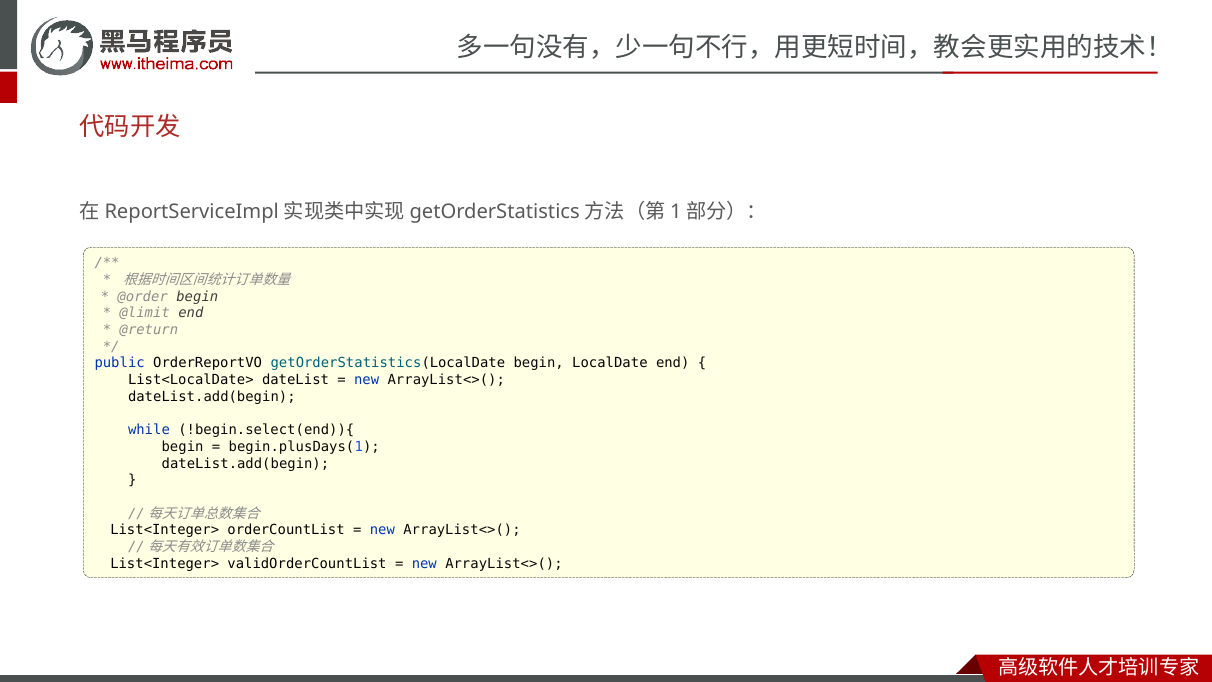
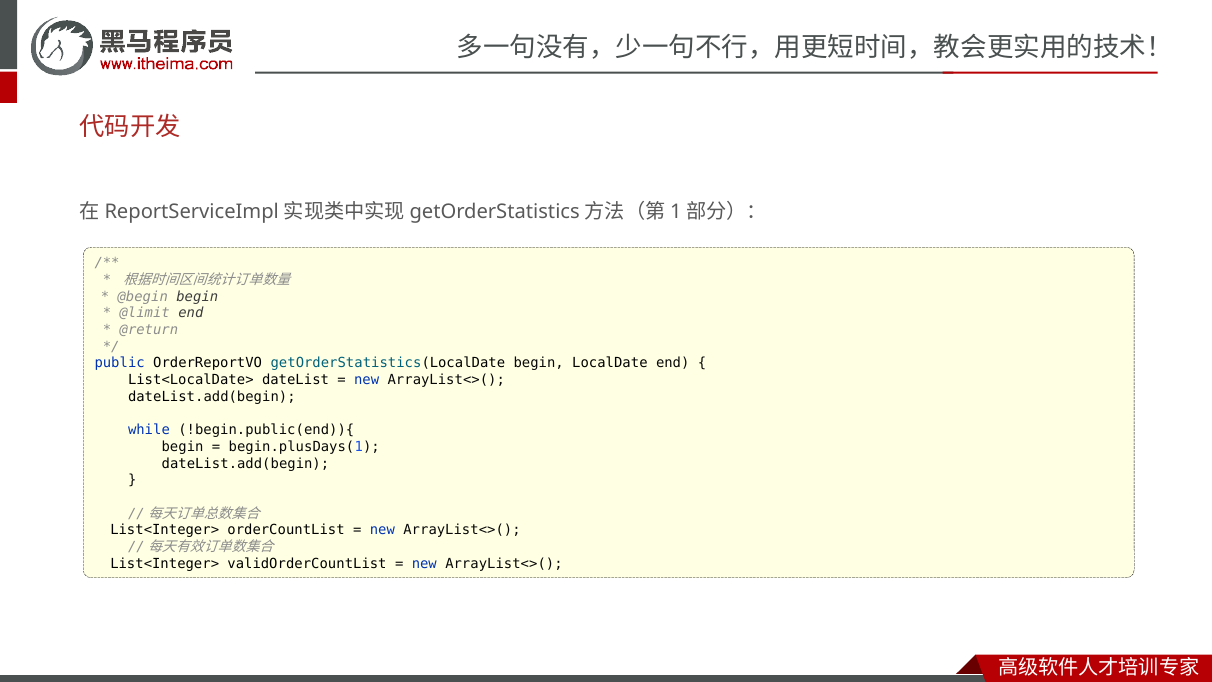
@order: @order -> @begin (143, 297)
!begin.select(end)){: !begin.select(end)){ -> !begin.public(end)){ (266, 430)
